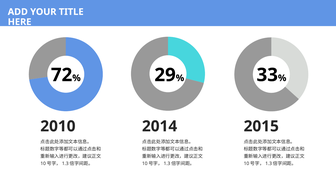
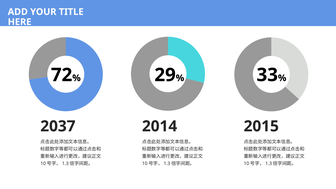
2010: 2010 -> 2037 (58, 126)
